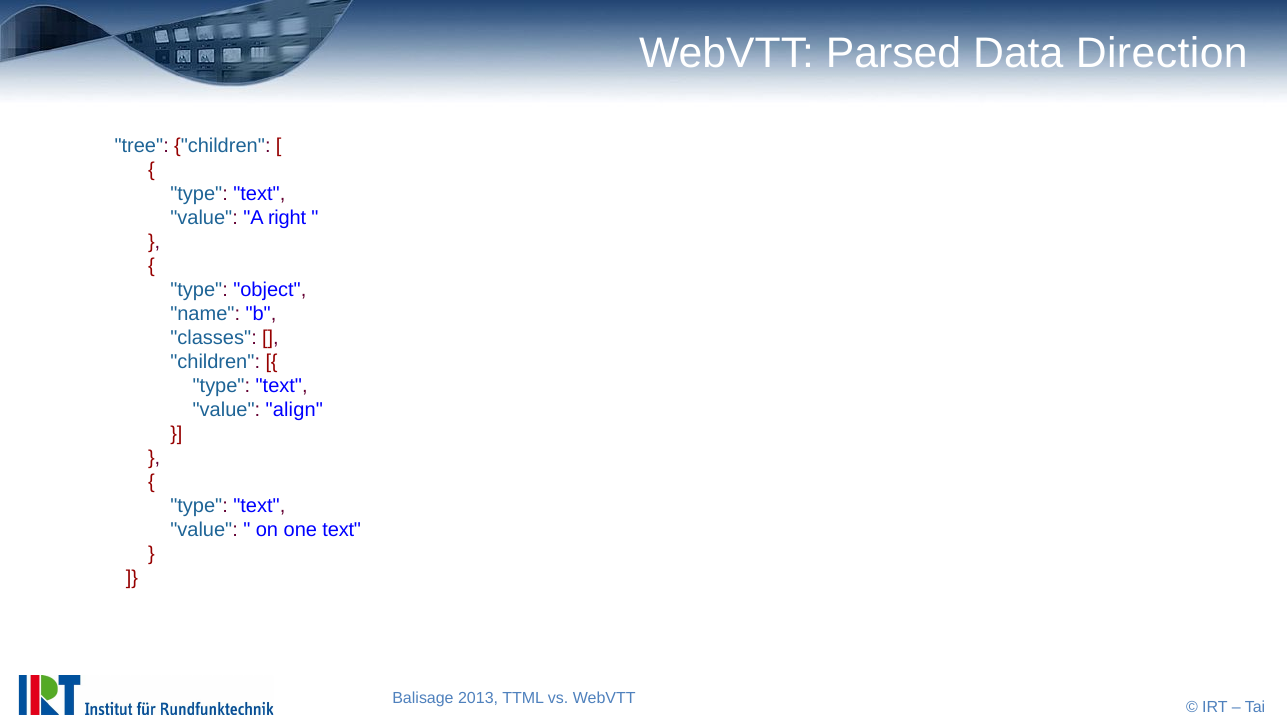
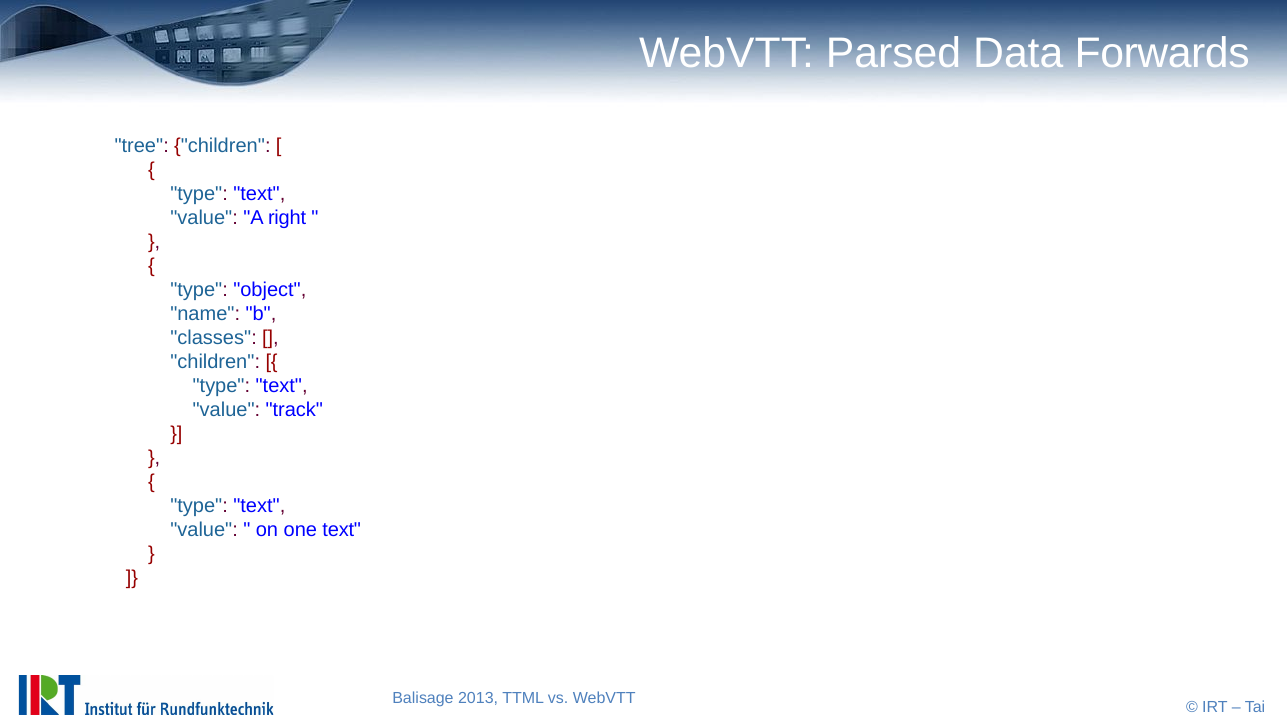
Direction: Direction -> Forwards (1162, 53)
align: align -> track (294, 410)
